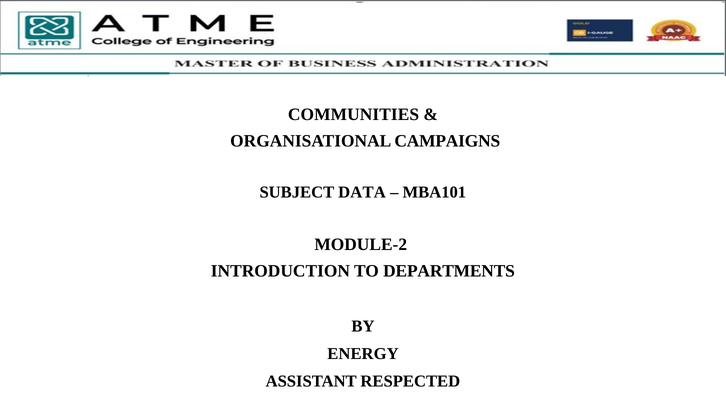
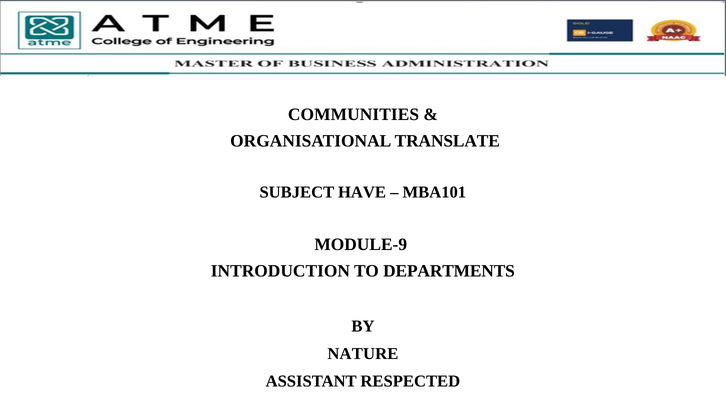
CAMPAIGNS: CAMPAIGNS -> TRANSLATE (447, 141)
DATA: DATA -> HAVE (362, 192)
MODULE-2: MODULE-2 -> MODULE-9 (361, 245)
ENERGY: ENERGY -> NATURE (363, 354)
